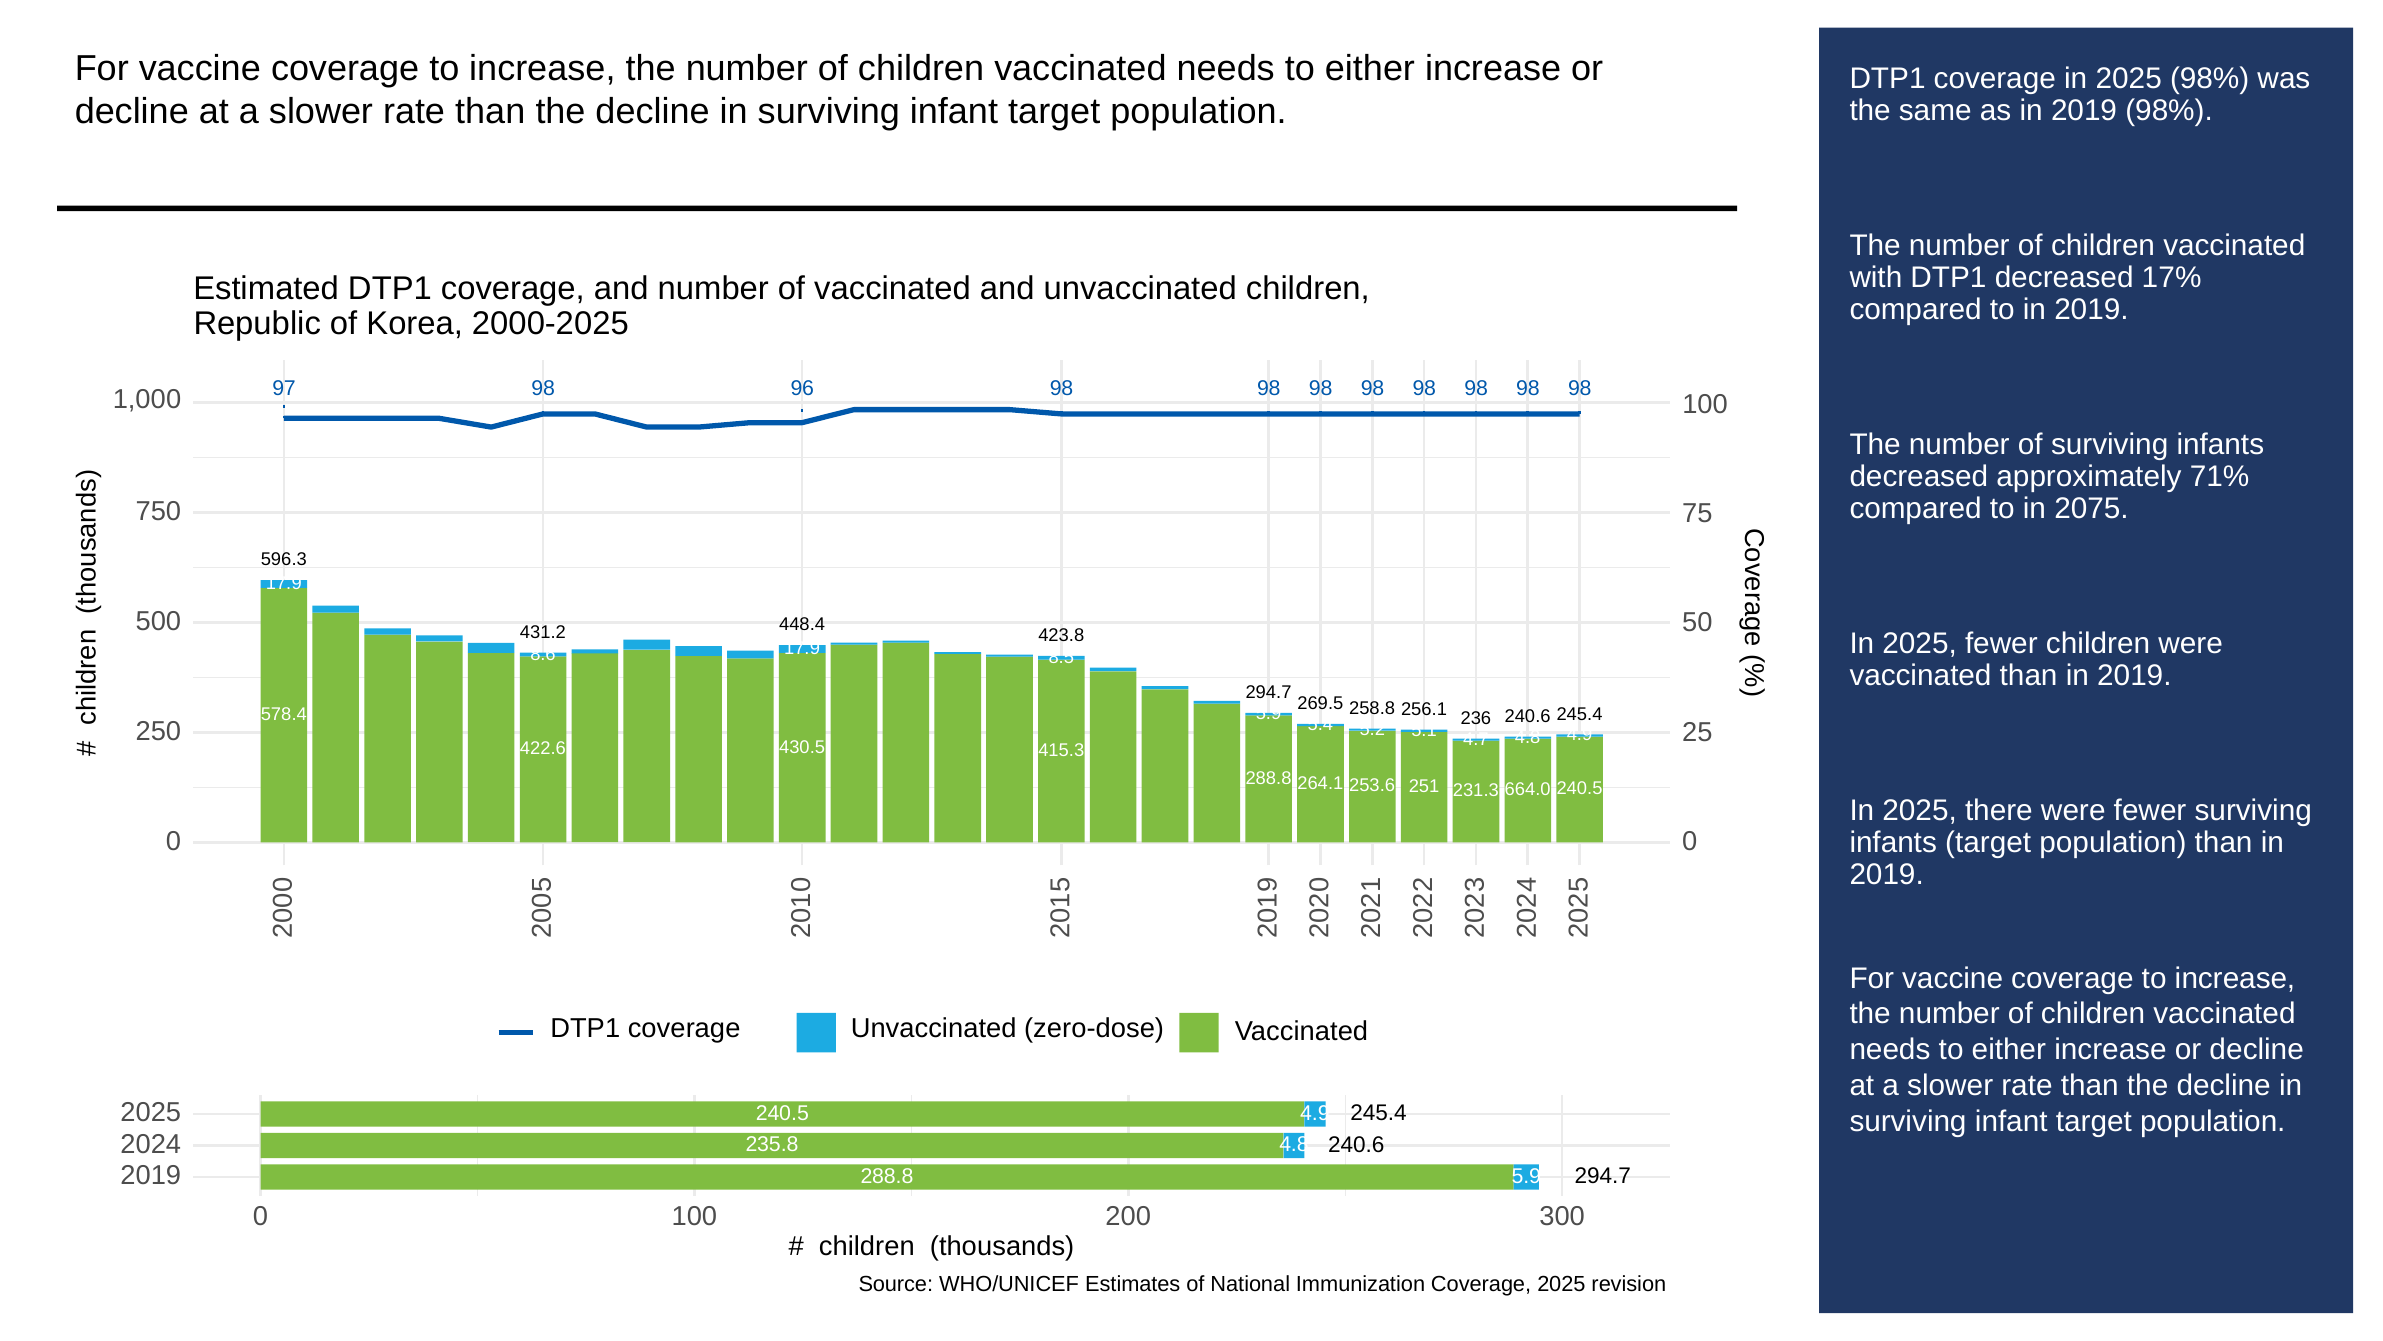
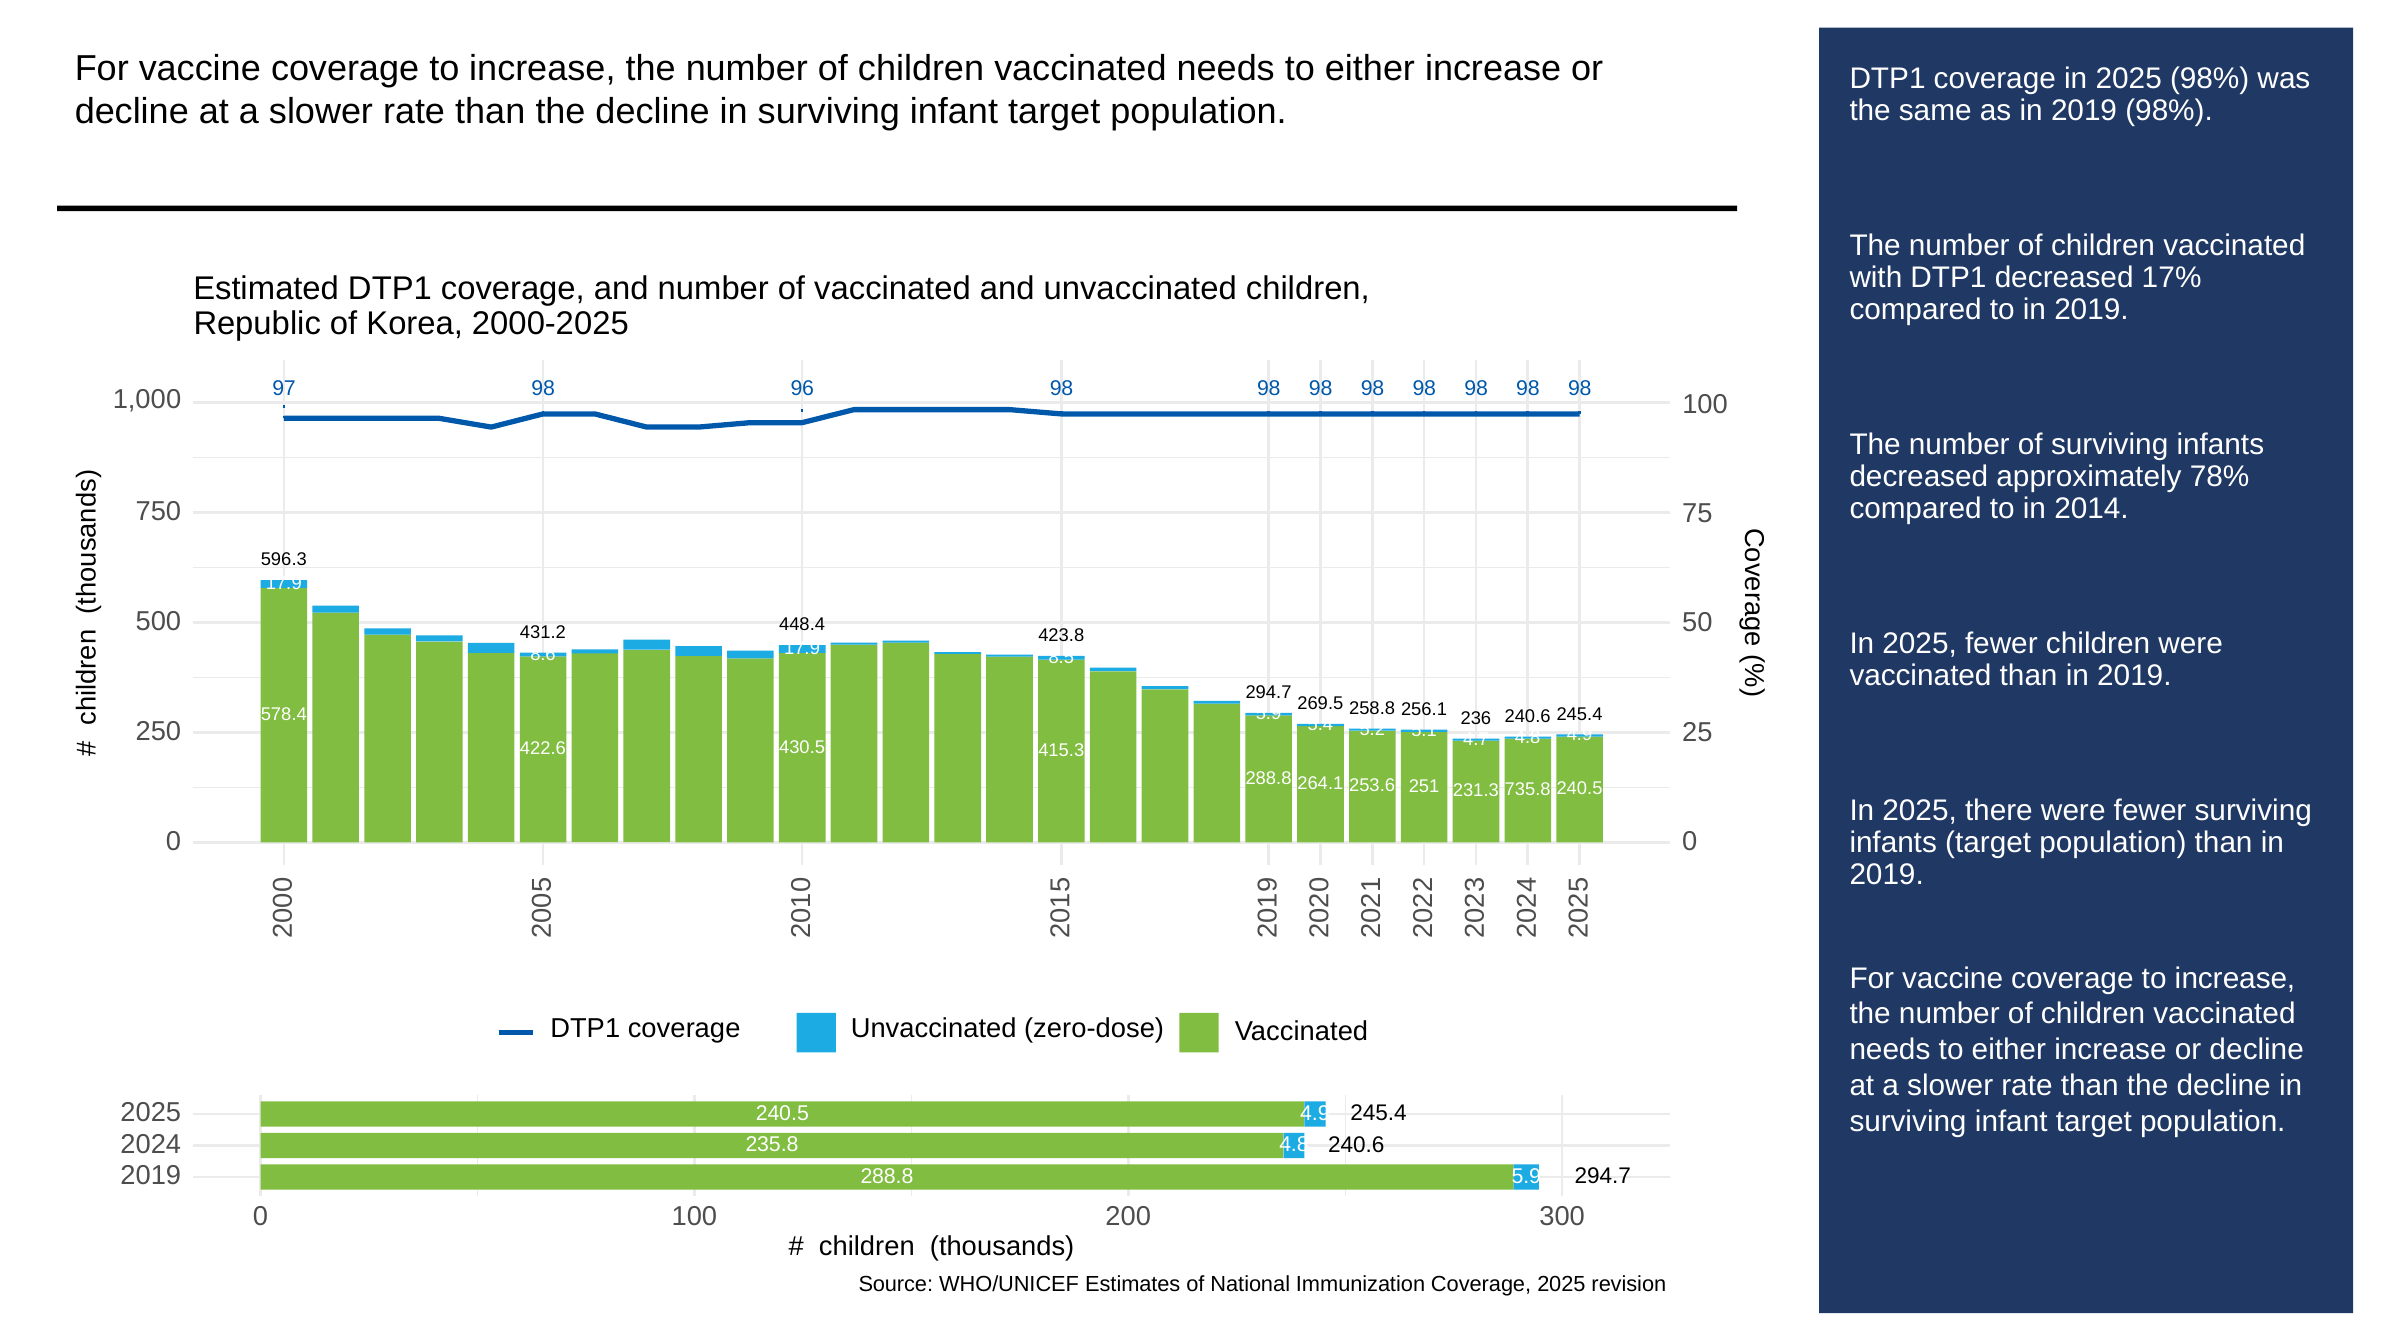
71%: 71% -> 78% (2220, 476)
2075: 2075 -> 2014 (2091, 508)
664.0: 664.0 -> 735.8 (1528, 790)
